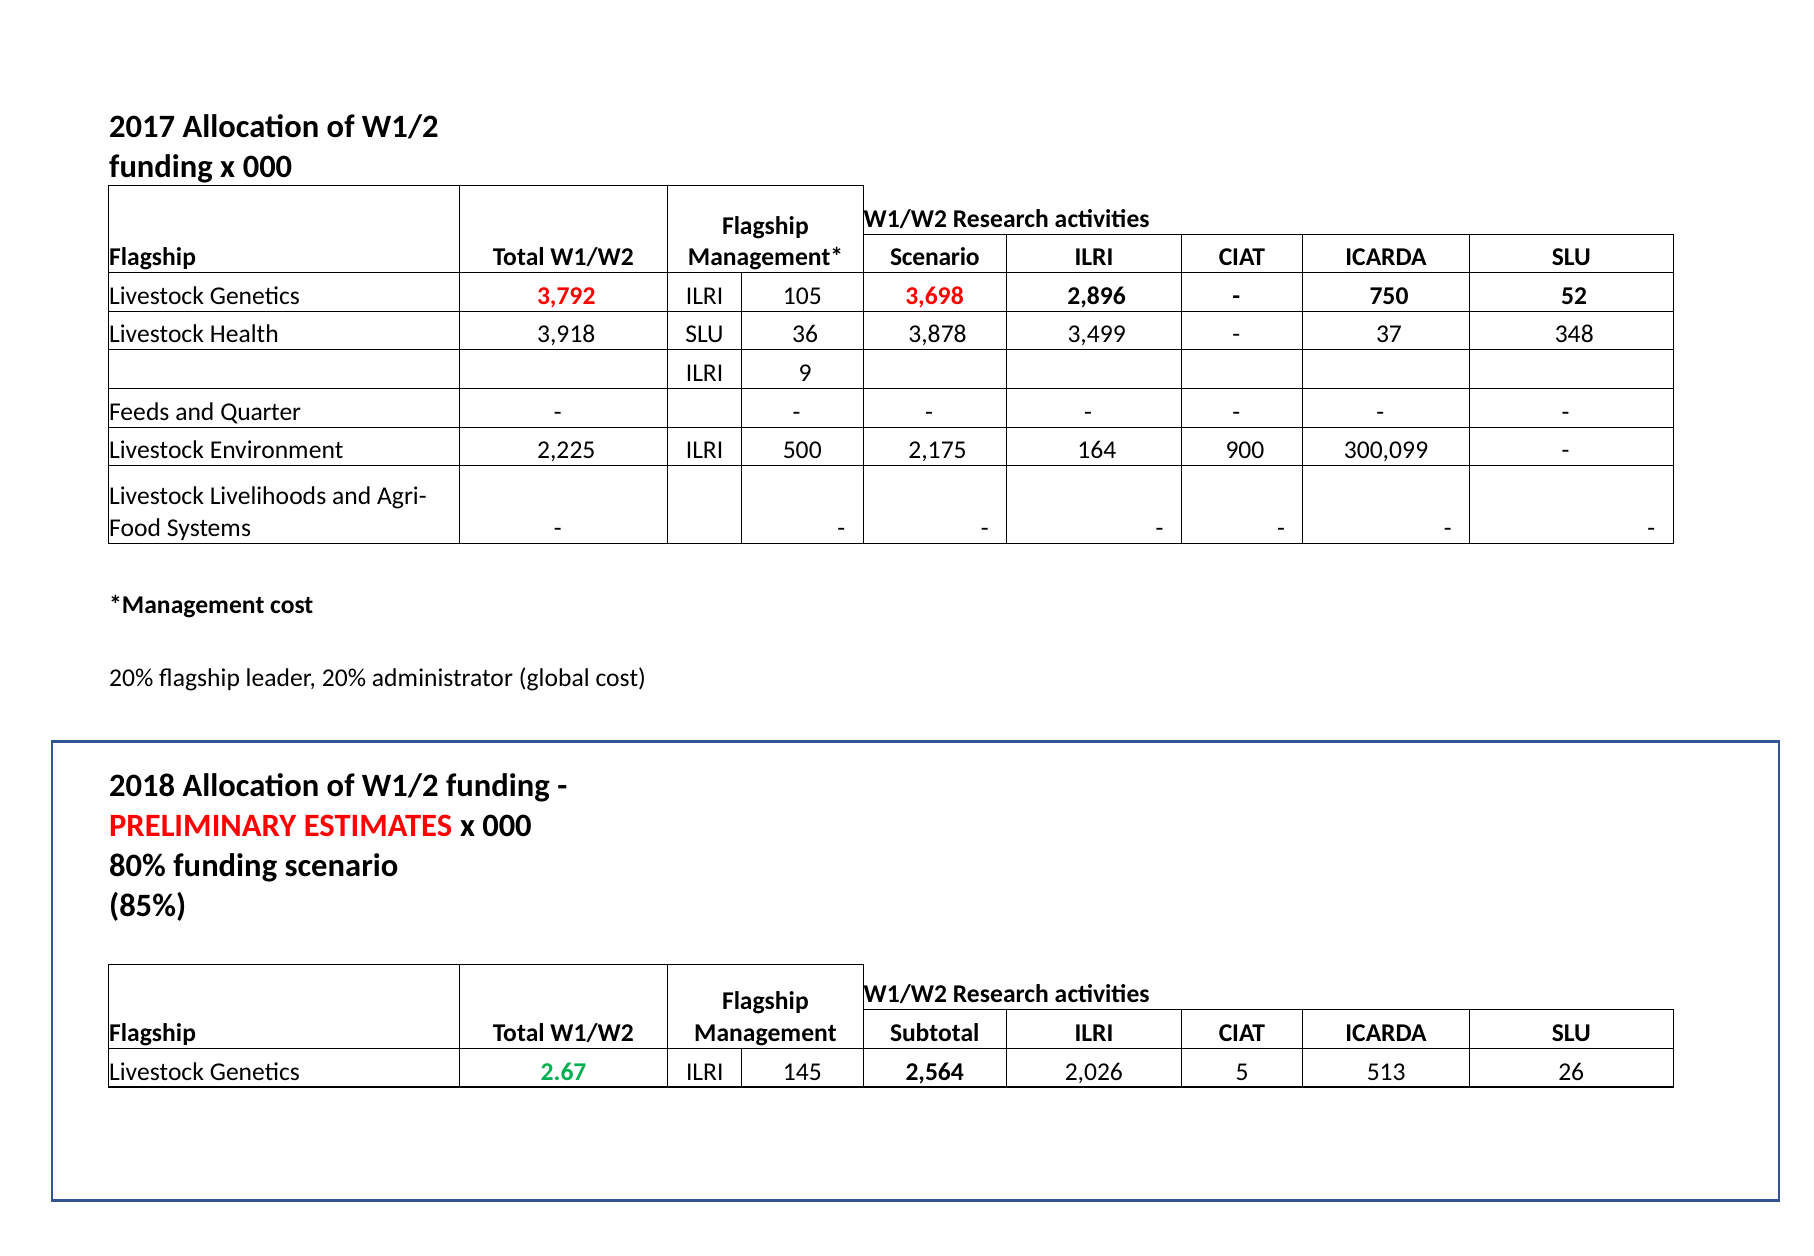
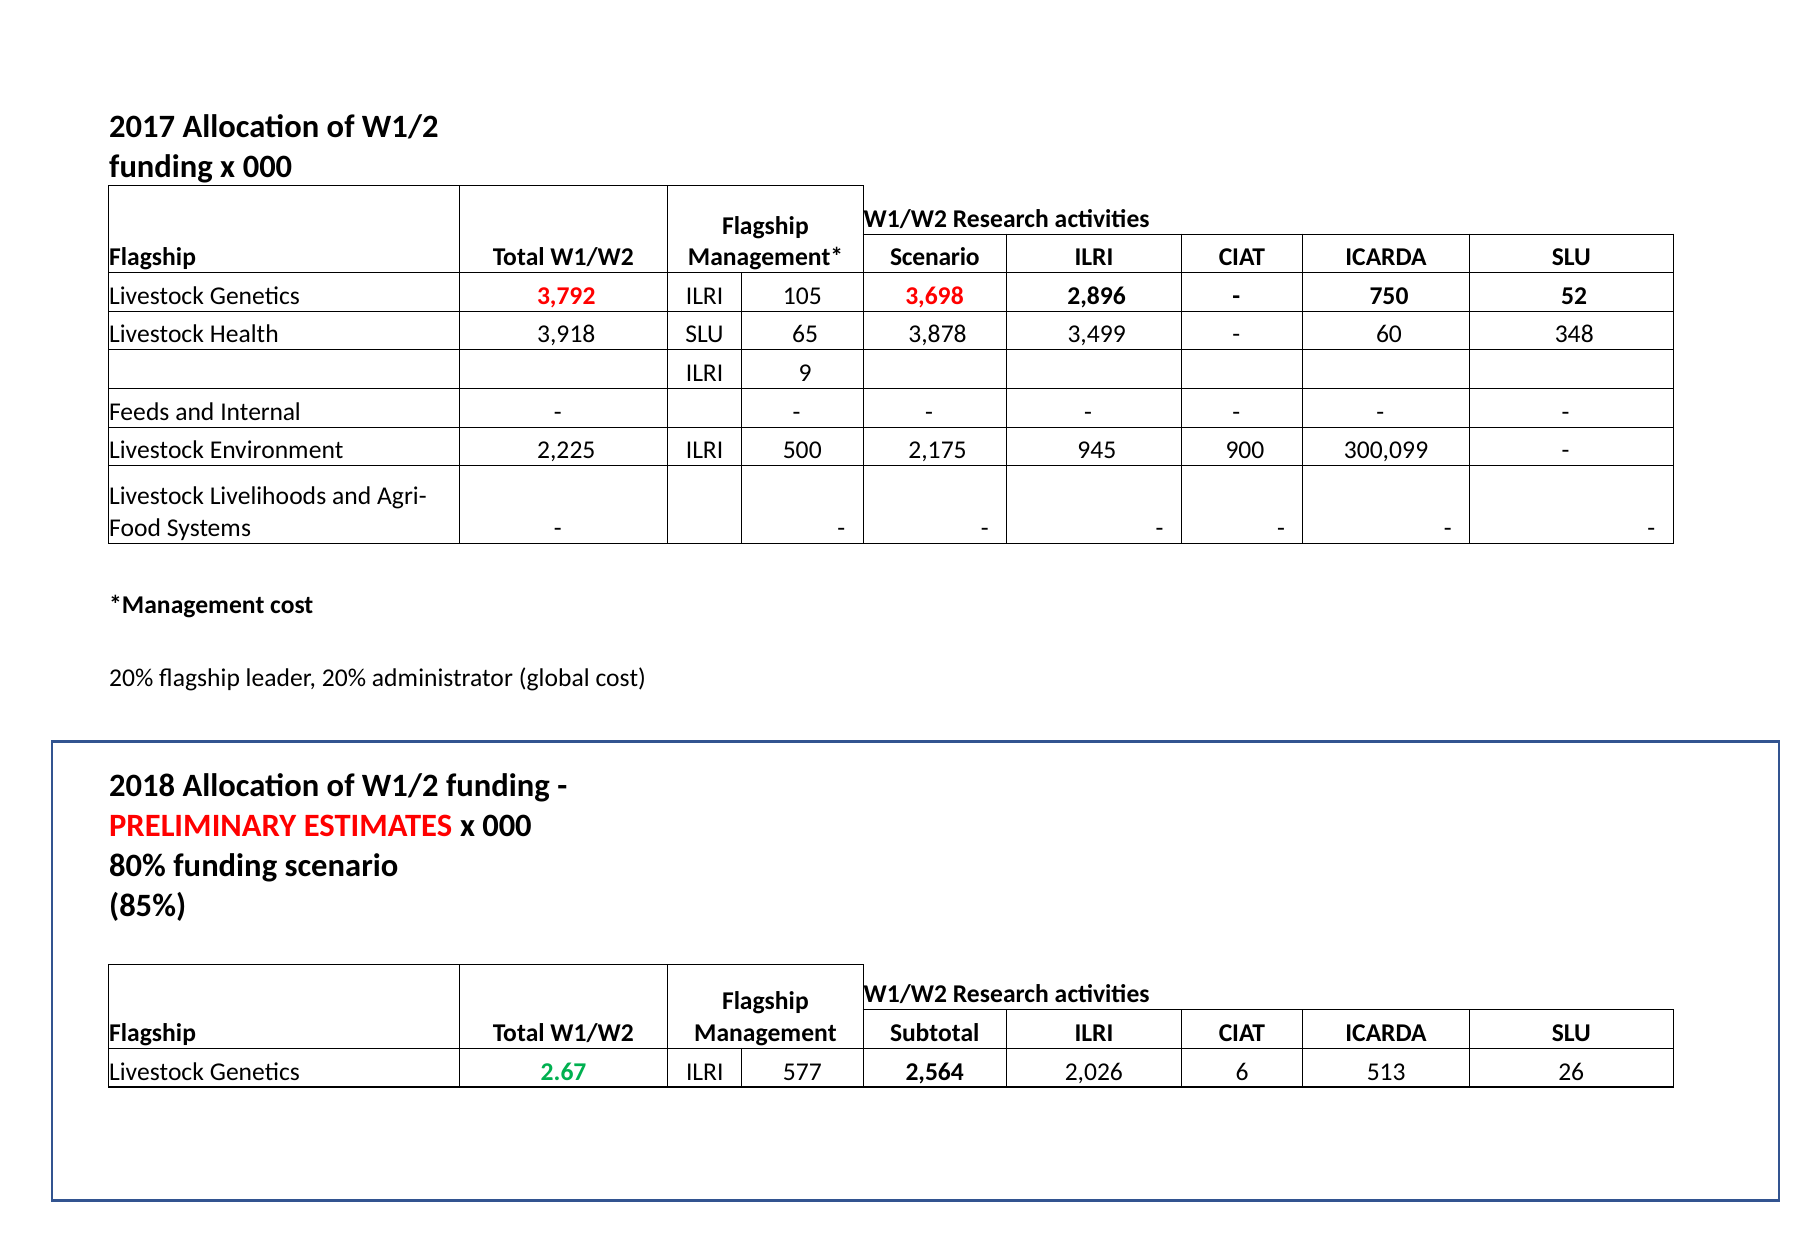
36: 36 -> 65 (805, 334)
37: 37 -> 60 (1389, 334)
Quarter: Quarter -> Internal (261, 412)
164: 164 -> 945 (1097, 450)
145: 145 -> 577 (802, 1071)
5: 5 -> 6 (1242, 1071)
